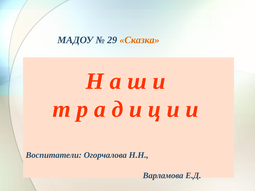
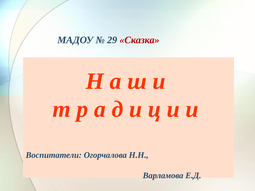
Сказка colour: orange -> red (139, 40)
